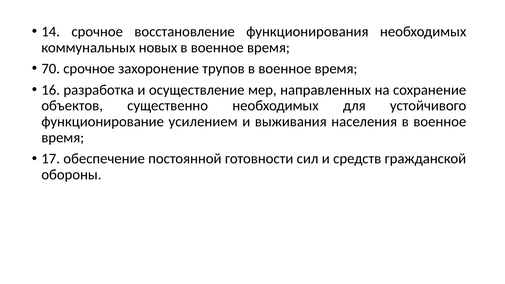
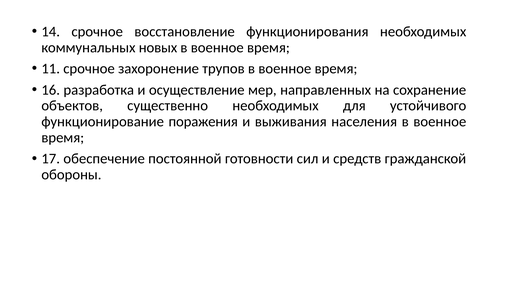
70: 70 -> 11 (51, 69)
усилением: усилением -> поражения (203, 122)
